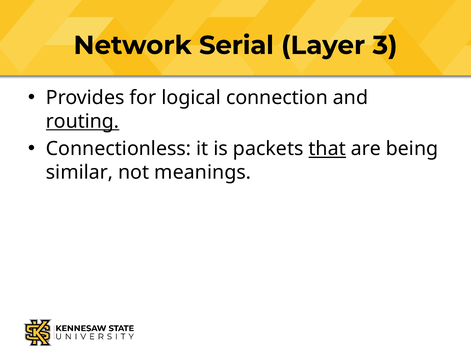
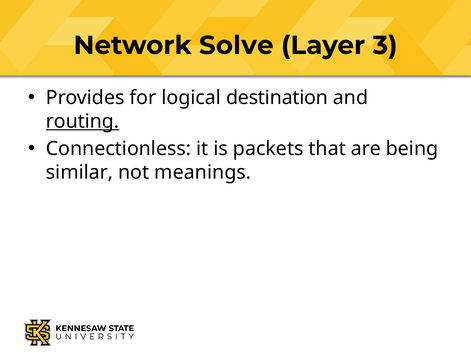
Serial: Serial -> Solve (236, 45)
connection: connection -> destination (277, 98)
that underline: present -> none (327, 149)
